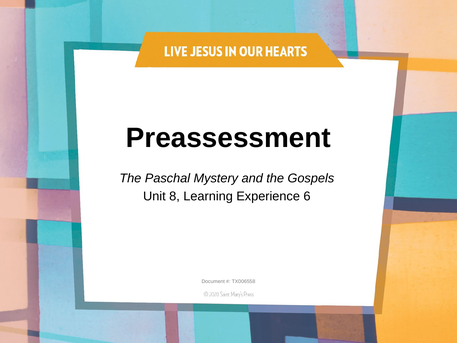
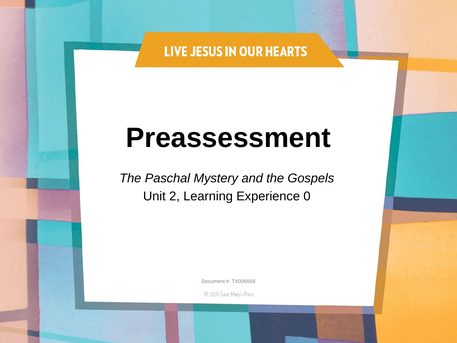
8: 8 -> 2 (175, 196)
6: 6 -> 0 (307, 196)
